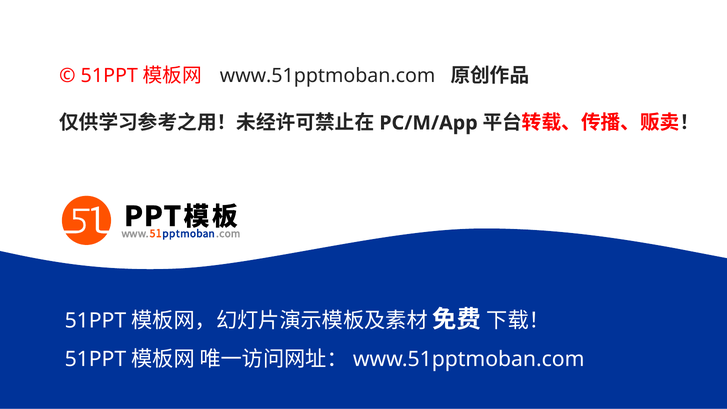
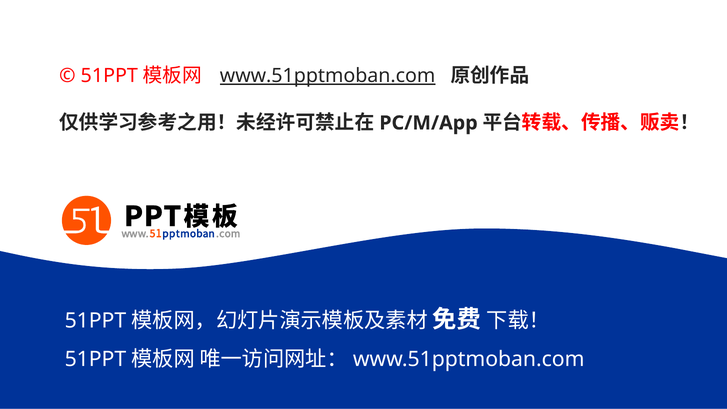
www.51pptmoban.com underline: none -> present (328, 76)
